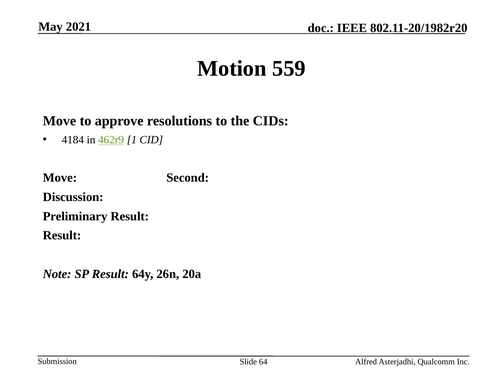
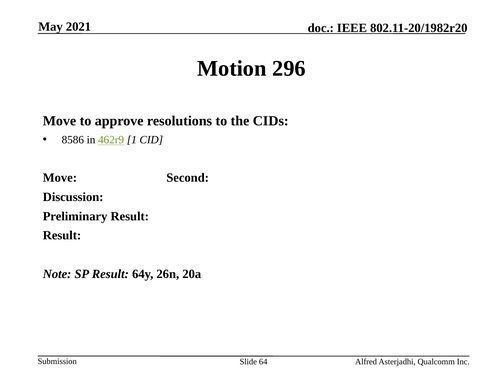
559: 559 -> 296 (289, 69)
4184: 4184 -> 8586 (73, 140)
